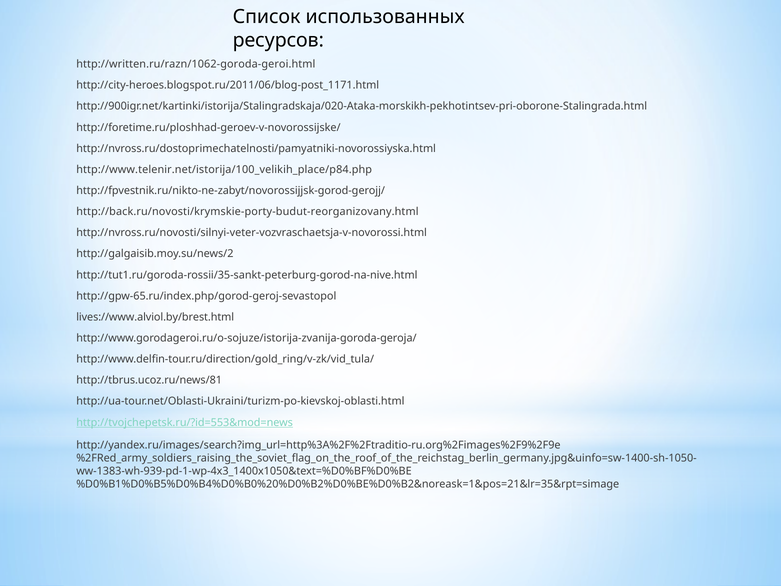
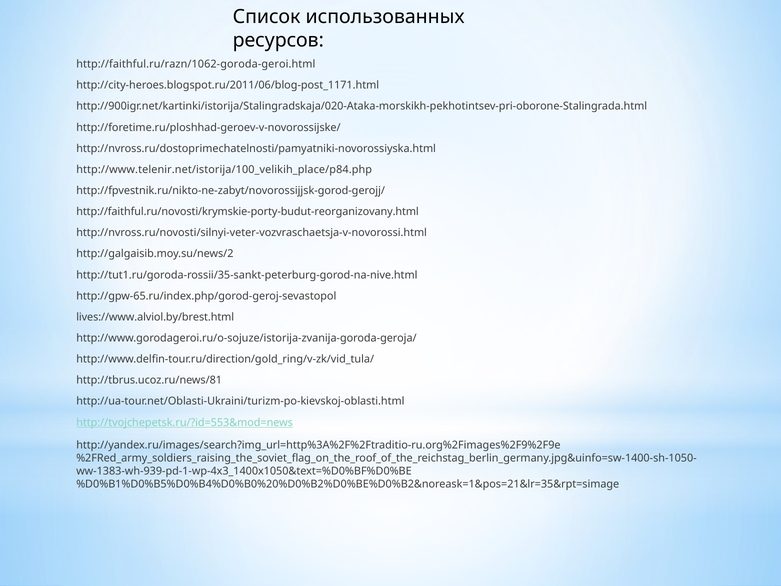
http://written.ru/razn/1062-goroda-geroi.html: http://written.ru/razn/1062-goroda-geroi.html -> http://faithful.ru/razn/1062-goroda-geroi.html (196, 64)
http://back.ru/novosti/krymskie-porty-budut-reorganizovany.html: http://back.ru/novosti/krymskie-porty-budut-reorganizovany.html -> http://faithful.ru/novosti/krymskie-porty-budut-reorganizovany.html (248, 212)
